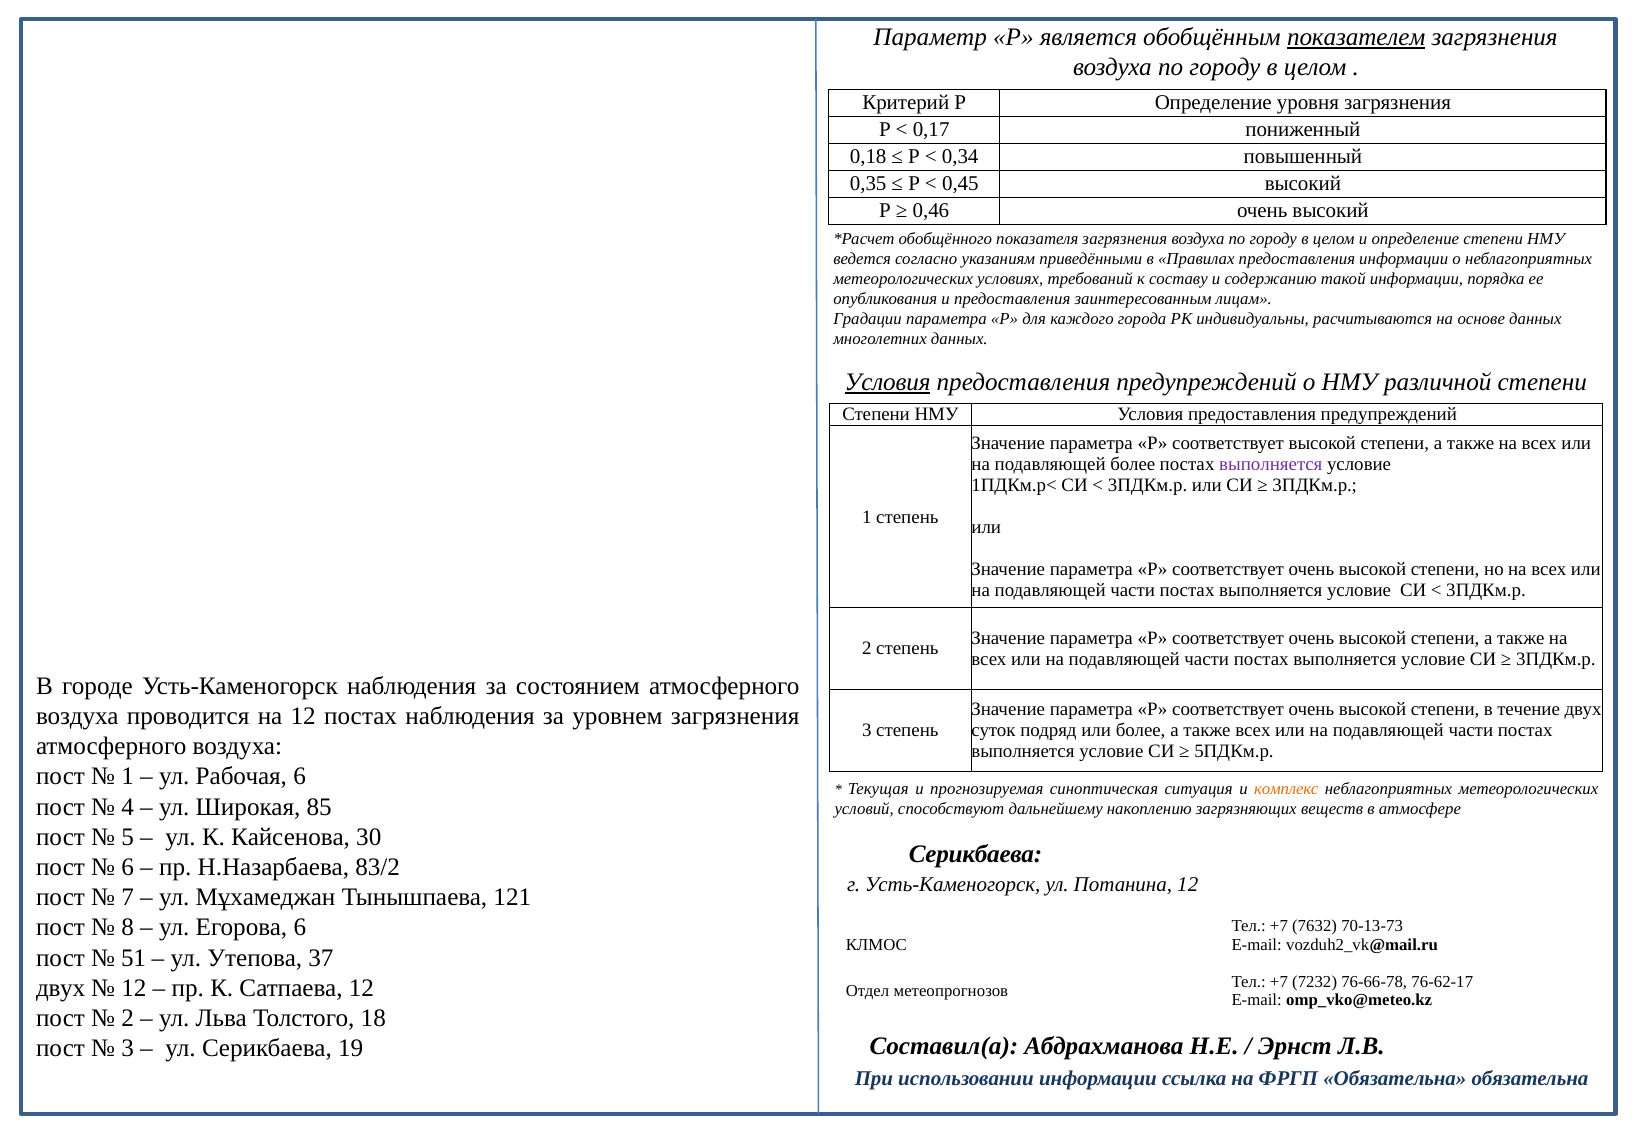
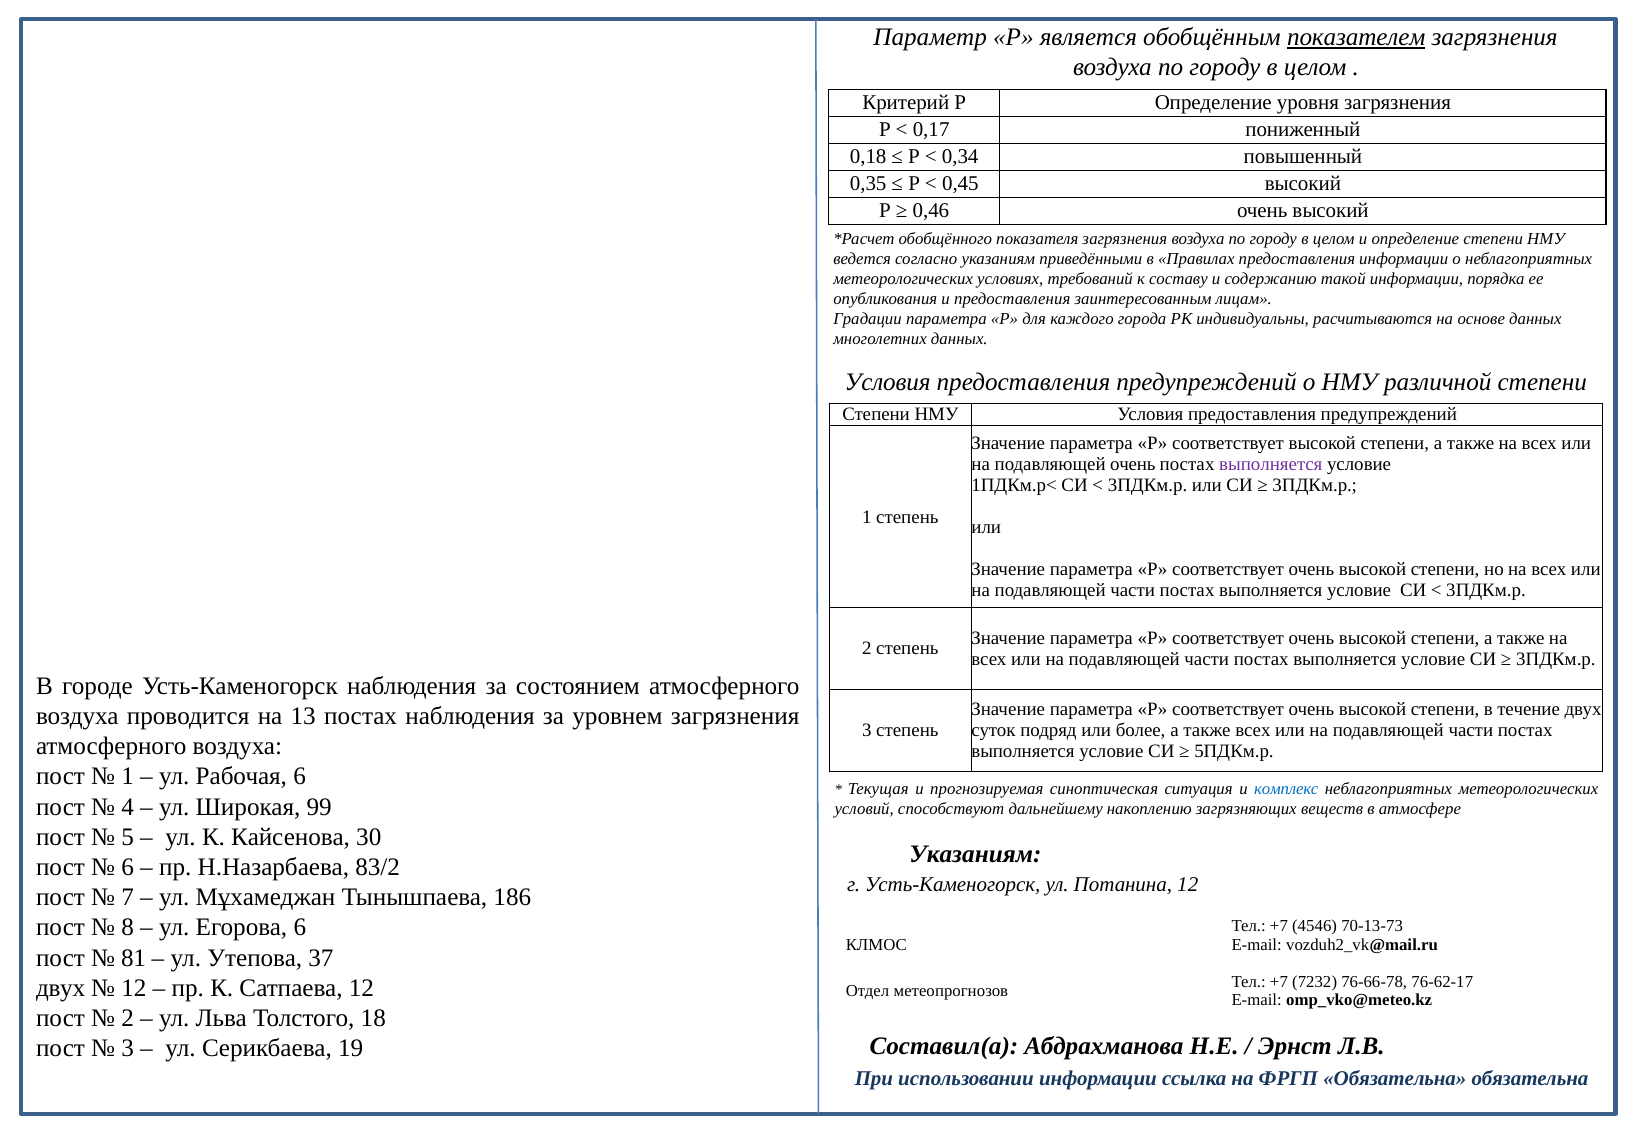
Условия underline: present -> none (888, 382)
подавляющей более: более -> очень (1133, 465)
на 12: 12 -> 13 (303, 716)
комплекс colour: orange -> blue (1286, 789)
85: 85 -> 99 (319, 807)
Серикбаева: Серикбаева -> Указаниям (975, 854)
121: 121 -> 186 (512, 898)
7632: 7632 -> 4546 (1315, 927)
51: 51 -> 81 (134, 958)
